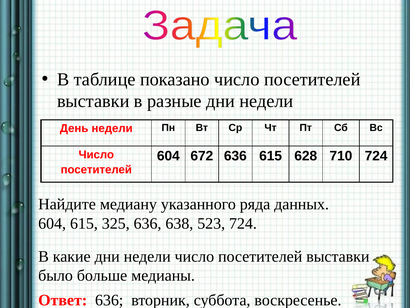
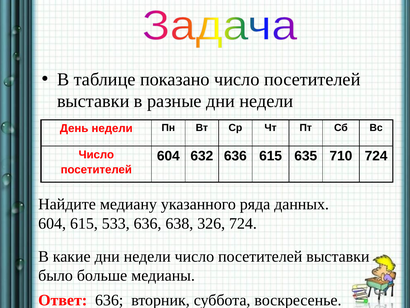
672: 672 -> 632 (202, 156)
628: 628 -> 635 (306, 156)
325: 325 -> 533 (116, 223)
523: 523 -> 326 (211, 223)
